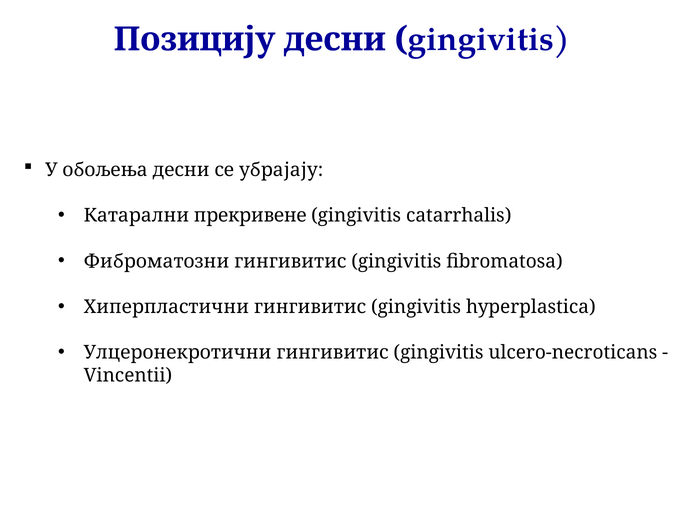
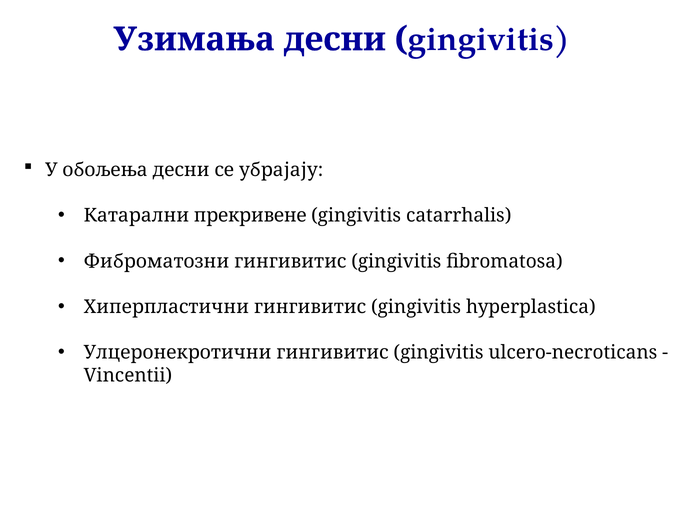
Позицију: Позицију -> Узимања (194, 39)
